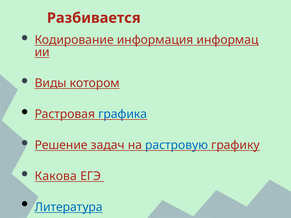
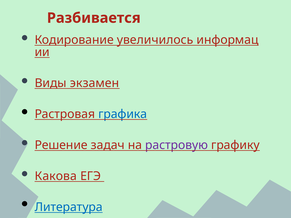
информация: информация -> увеличилось (155, 40)
котором: котором -> экзамен (95, 83)
растровую colour: blue -> purple (177, 145)
